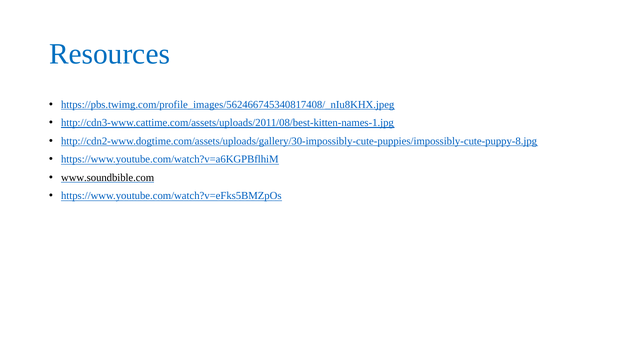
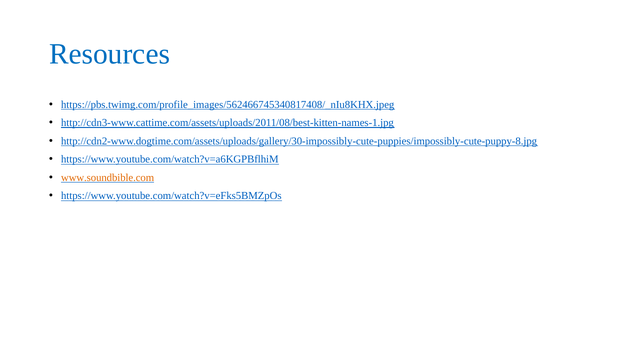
www.soundbible.com colour: black -> orange (108, 177)
